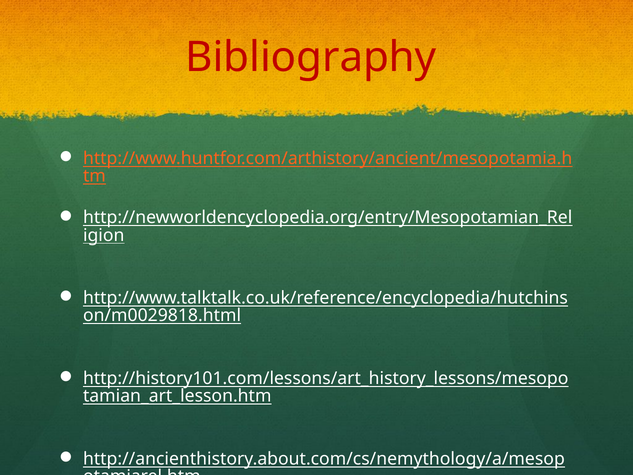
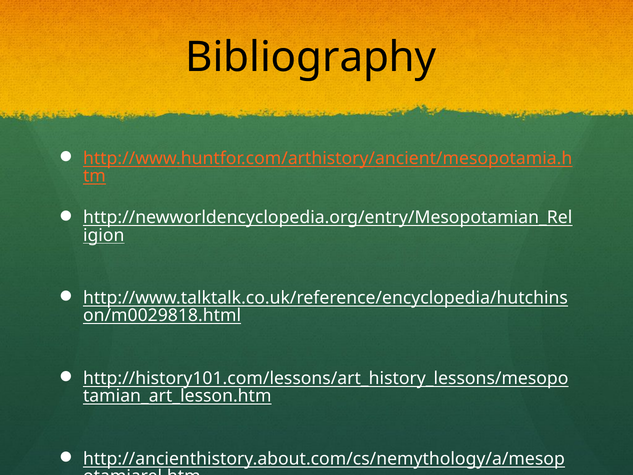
Bibliography colour: red -> black (311, 58)
